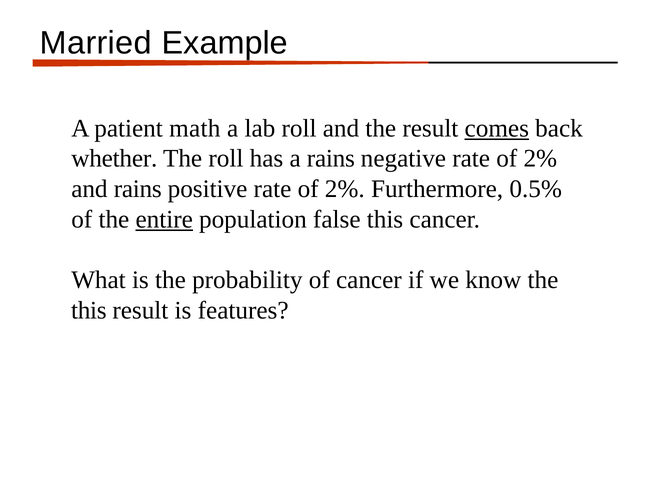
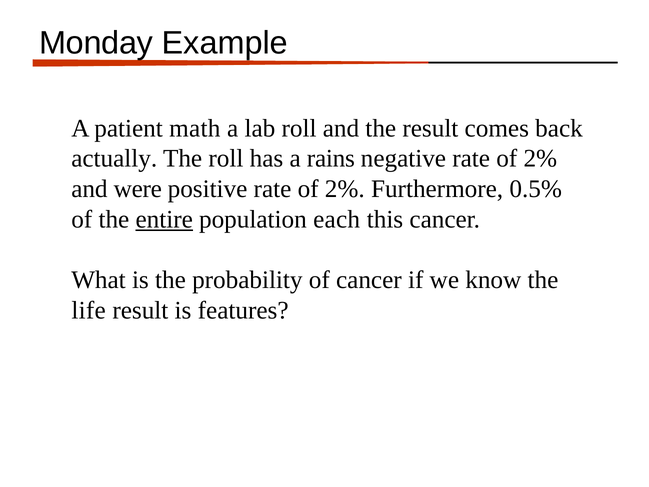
Married: Married -> Monday (96, 43)
comes underline: present -> none (497, 128)
whether: whether -> actually (114, 159)
and rains: rains -> were (138, 189)
false: false -> each (337, 219)
this: this -> life (89, 310)
